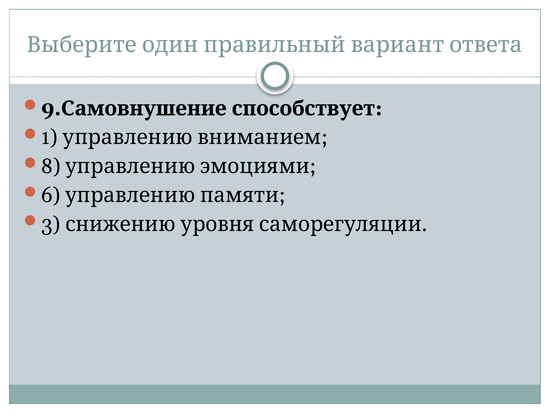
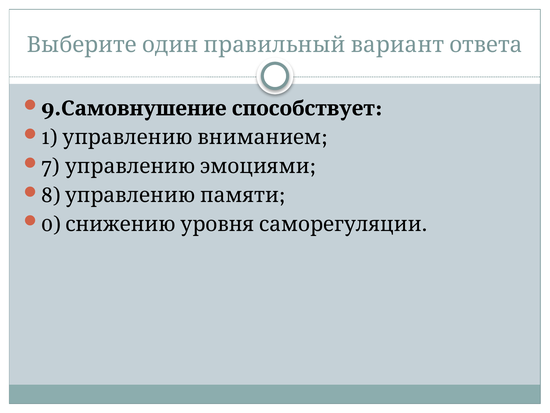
8: 8 -> 7 (51, 166)
6: 6 -> 8 (51, 195)
3: 3 -> 0 (51, 224)
